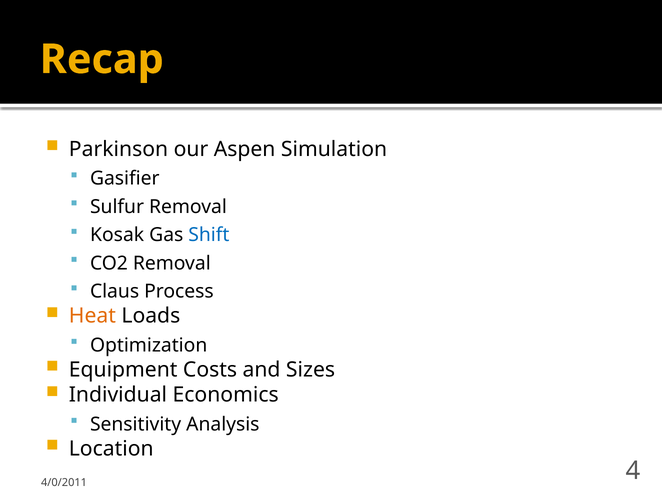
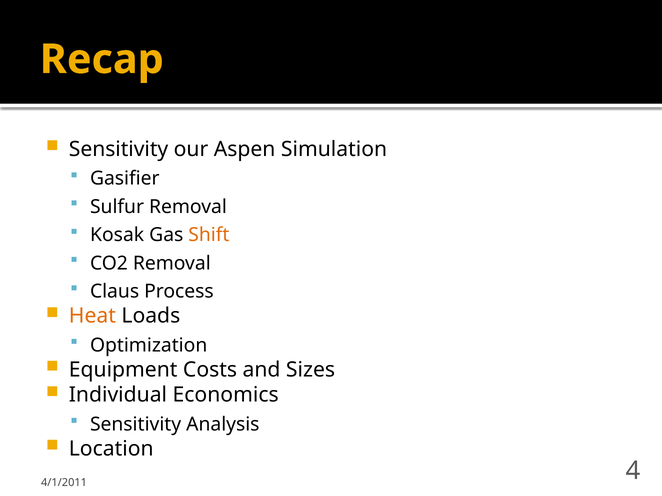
Parkinson: Parkinson -> Sensitivity (119, 149)
Shift colour: blue -> orange (209, 235)
4/0/2011: 4/0/2011 -> 4/1/2011 (64, 483)
